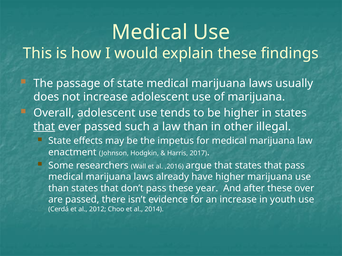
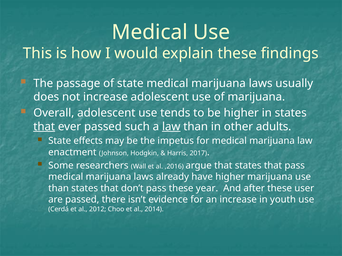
law underline: none -> present (171, 127)
illegal: illegal -> adults (274, 127)
over: over -> user (304, 189)
